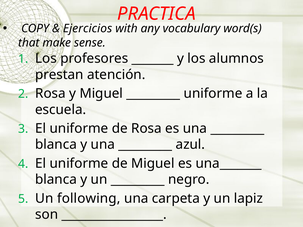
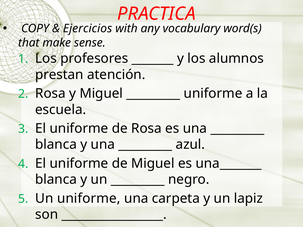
Un following: following -> uniforme (89, 199)
